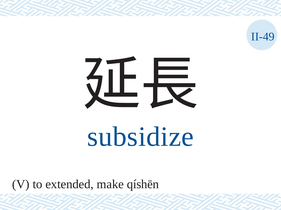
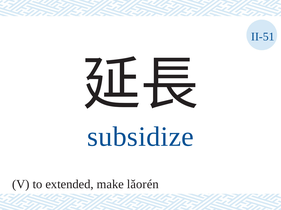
II-49: II-49 -> II-51 (263, 37)
qíshēn: qíshēn -> lǎorén (143, 185)
